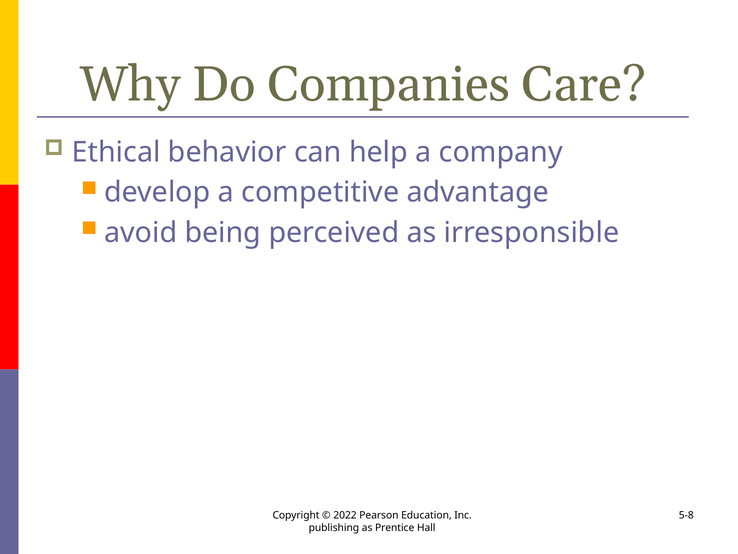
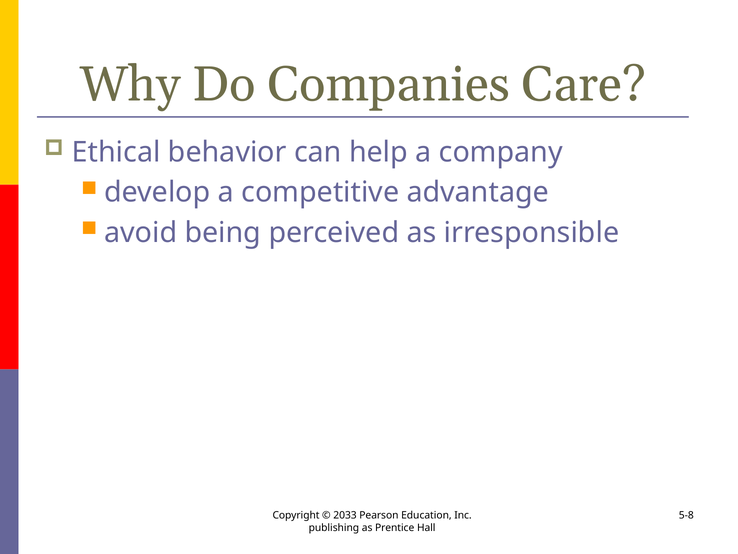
2022: 2022 -> 2033 (345, 515)
